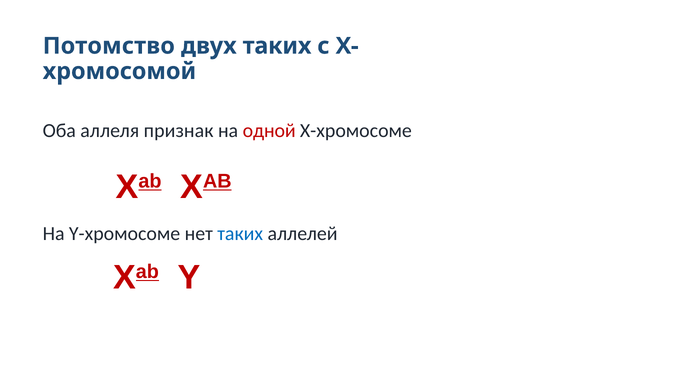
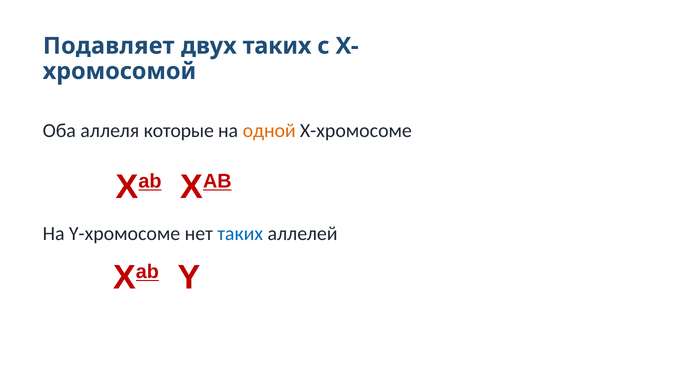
Потомство: Потомство -> Подавляет (109, 46)
признак: признак -> которые (179, 131)
одной colour: red -> orange (269, 131)
